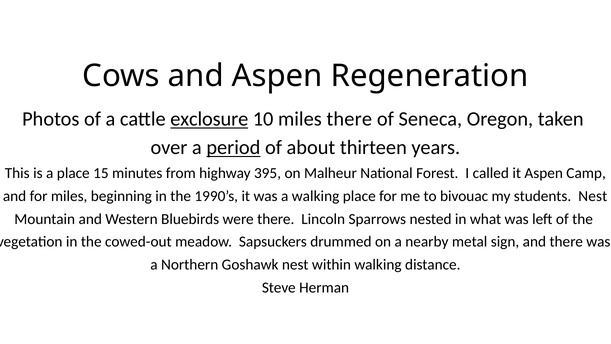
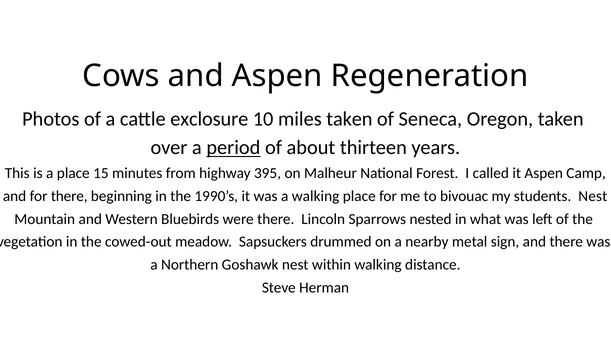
exclosure underline: present -> none (209, 119)
miles there: there -> taken (349, 119)
for miles: miles -> there (69, 196)
